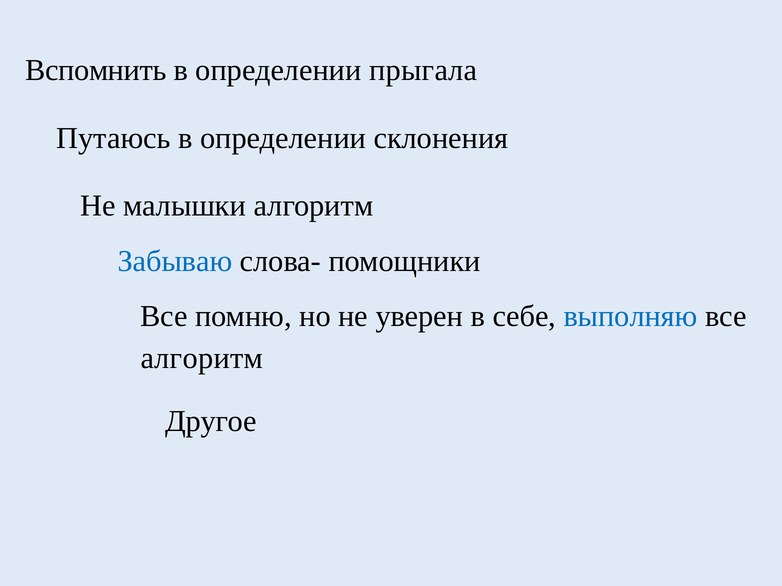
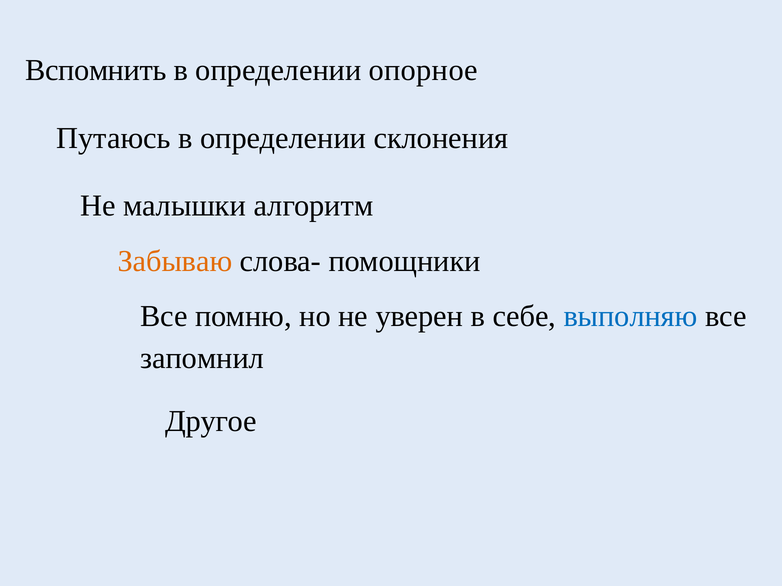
прыгала: прыгала -> опорное (423, 70)
Забываю colour: blue -> orange (175, 261)
алгоритм: алгоритм -> запомнил (202, 359)
